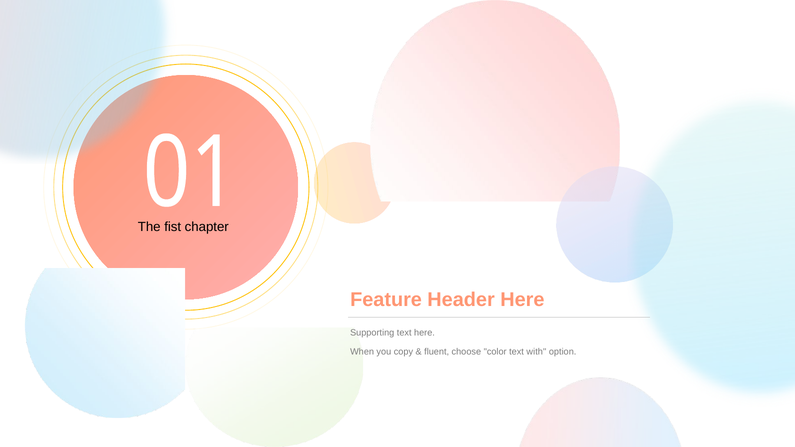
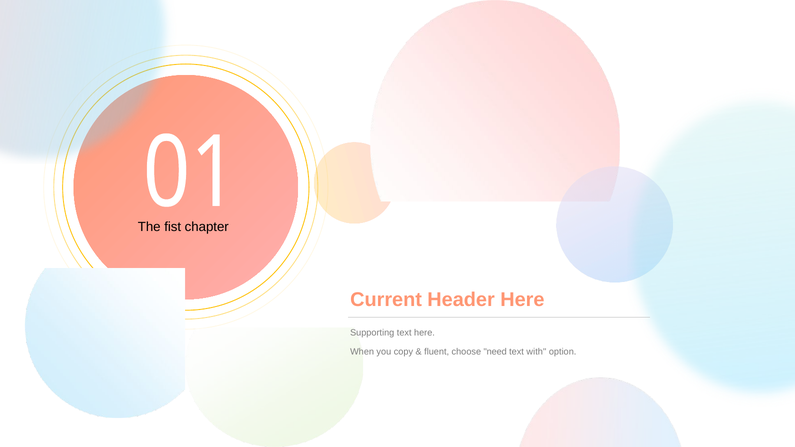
Feature: Feature -> Current (386, 300)
color: color -> need (495, 352)
